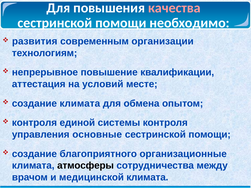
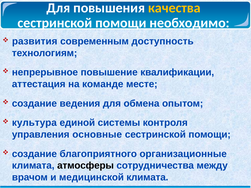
качества colour: pink -> yellow (174, 8)
организации: организации -> доступность (163, 41)
условий: условий -> команде (103, 84)
создание климата: климата -> ведения (80, 104)
контроля: контроля -> культура (34, 123)
